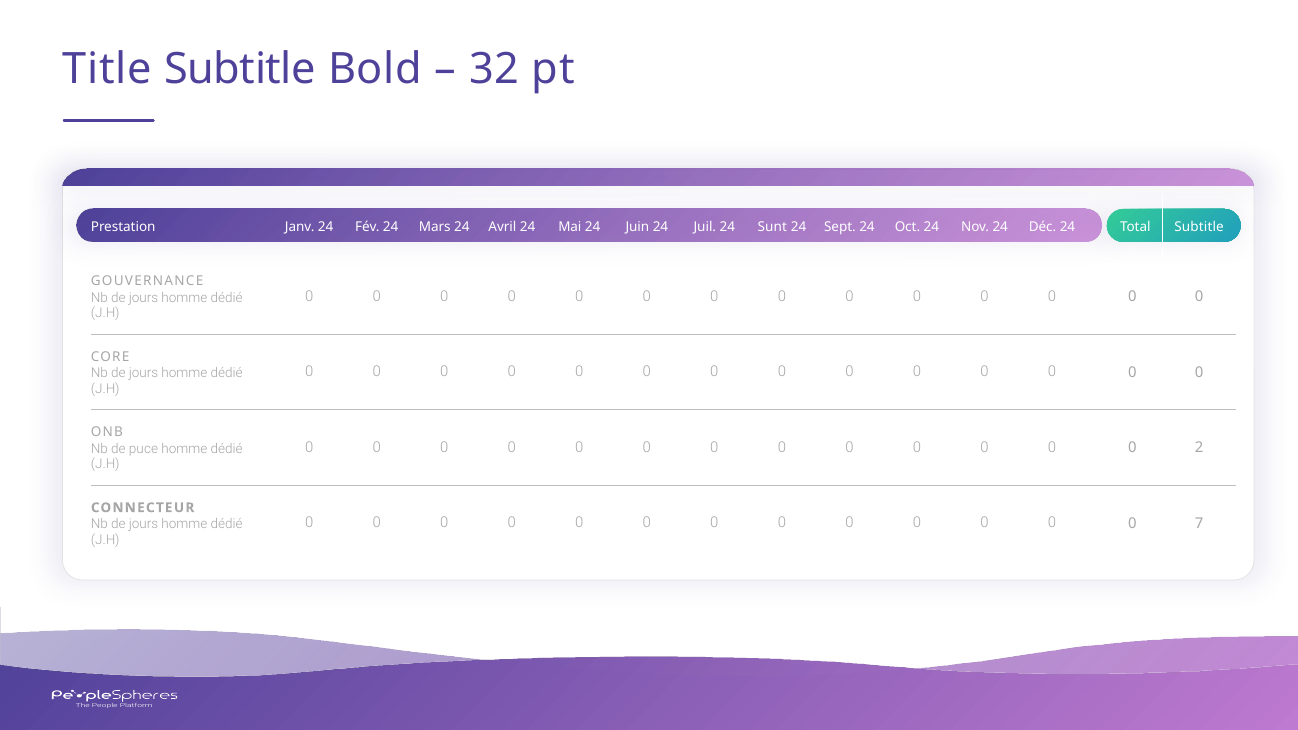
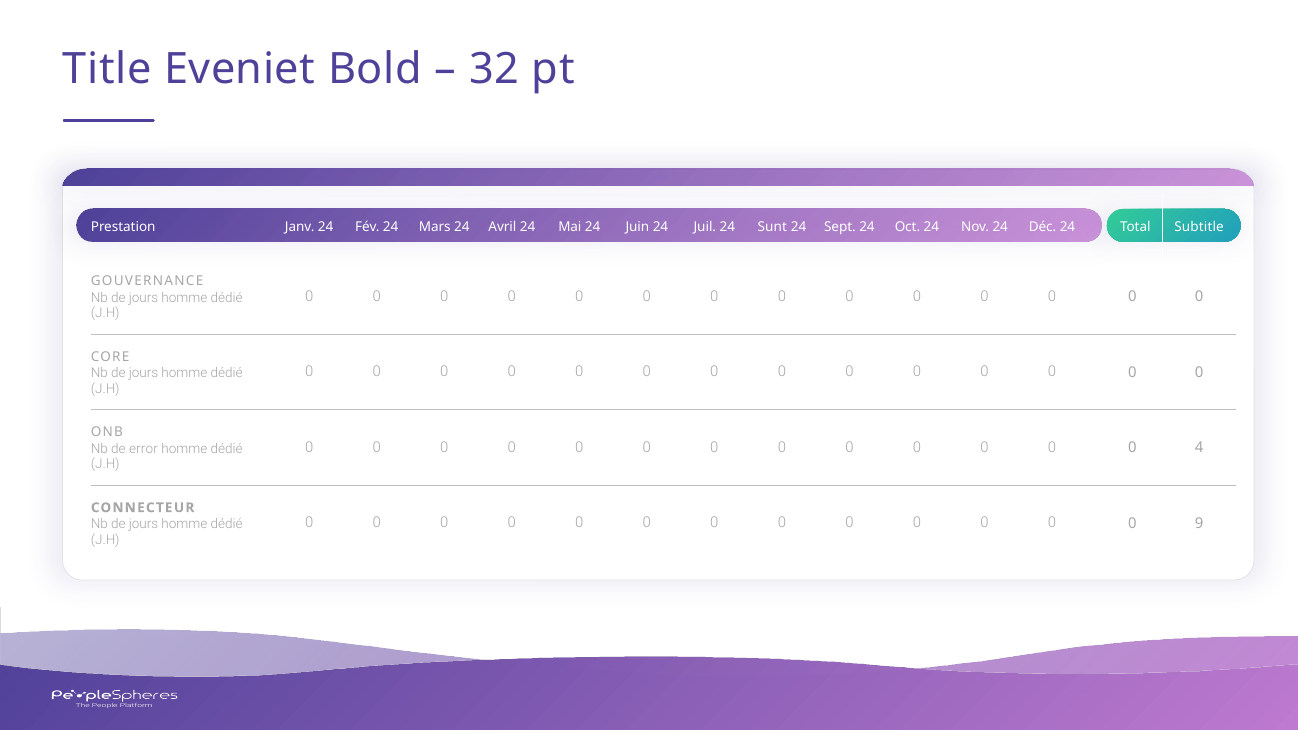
Title Subtitle: Subtitle -> Eveniet (240, 70)
2: 2 -> 4 (1199, 448)
puce: puce -> error (143, 449)
7: 7 -> 9 (1199, 524)
